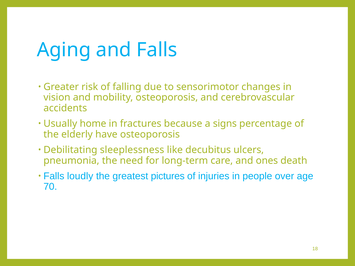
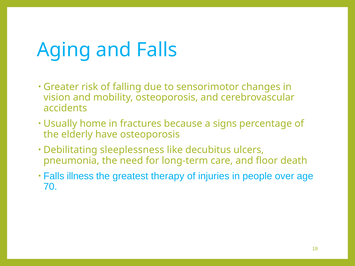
ones: ones -> floor (267, 161)
loudly: loudly -> illness (80, 176)
pictures: pictures -> therapy (168, 176)
